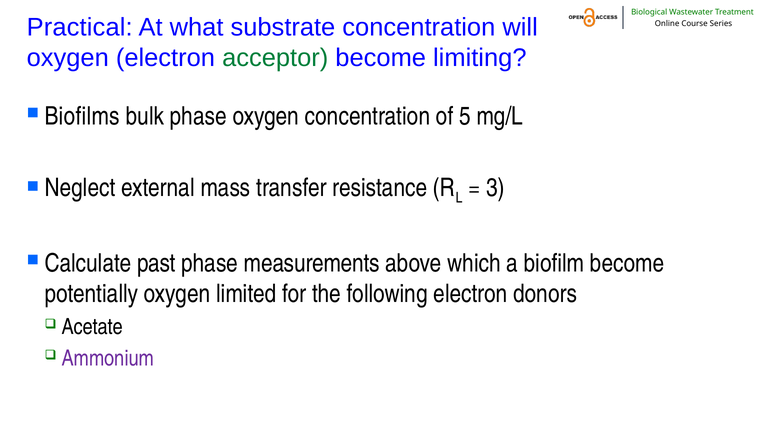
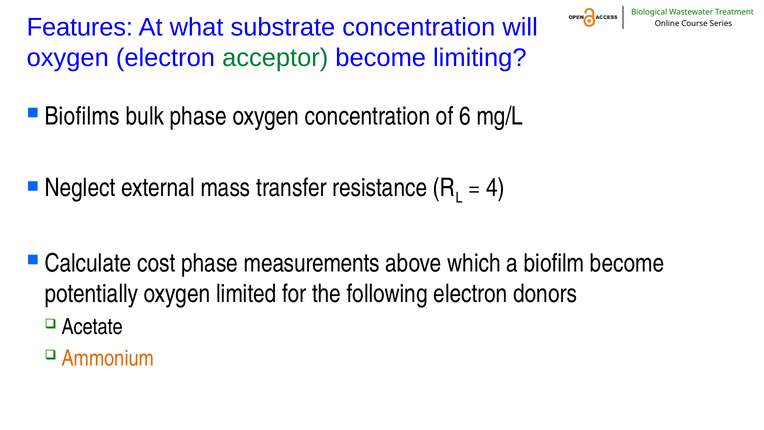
Practical: Practical -> Features (80, 27)
5: 5 -> 6 (465, 116)
3: 3 -> 4 (495, 188)
past: past -> cost (156, 263)
Ammonium colour: purple -> orange (108, 358)
